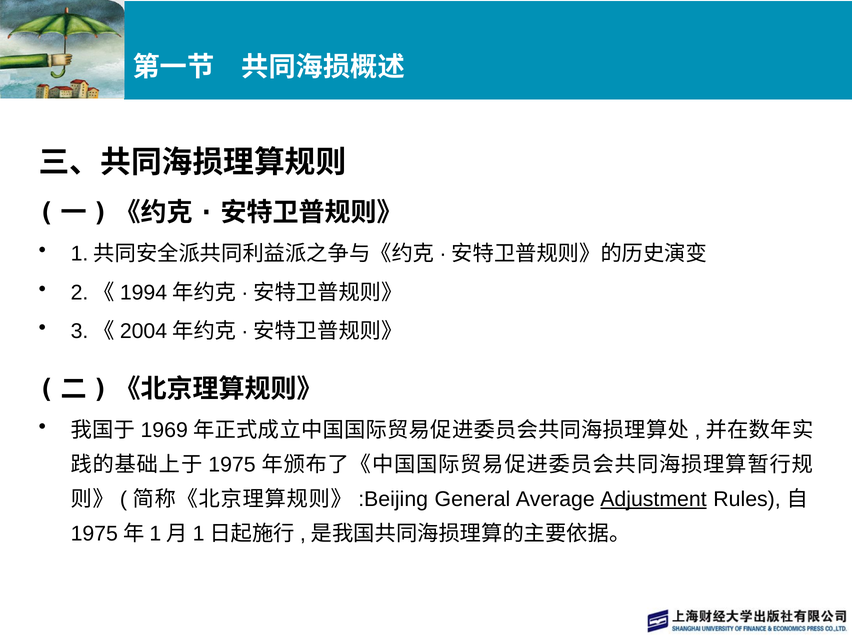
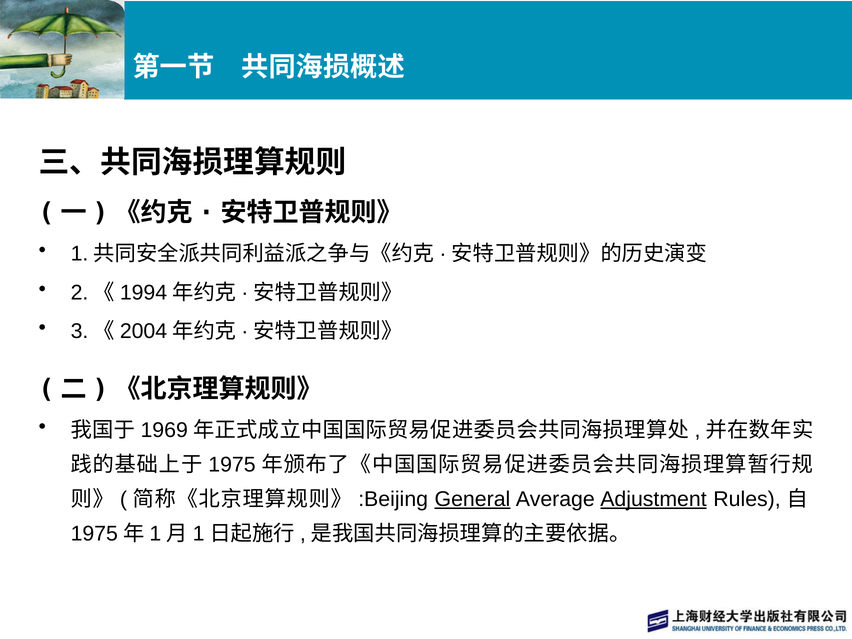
General underline: none -> present (472, 499)
